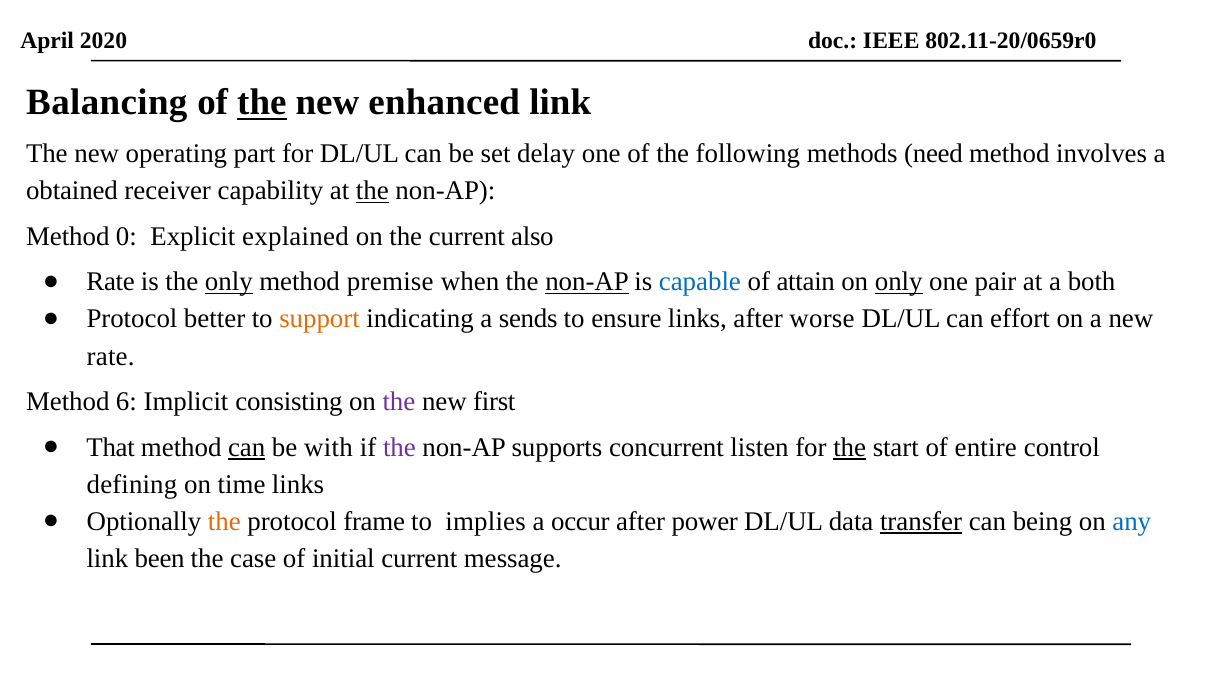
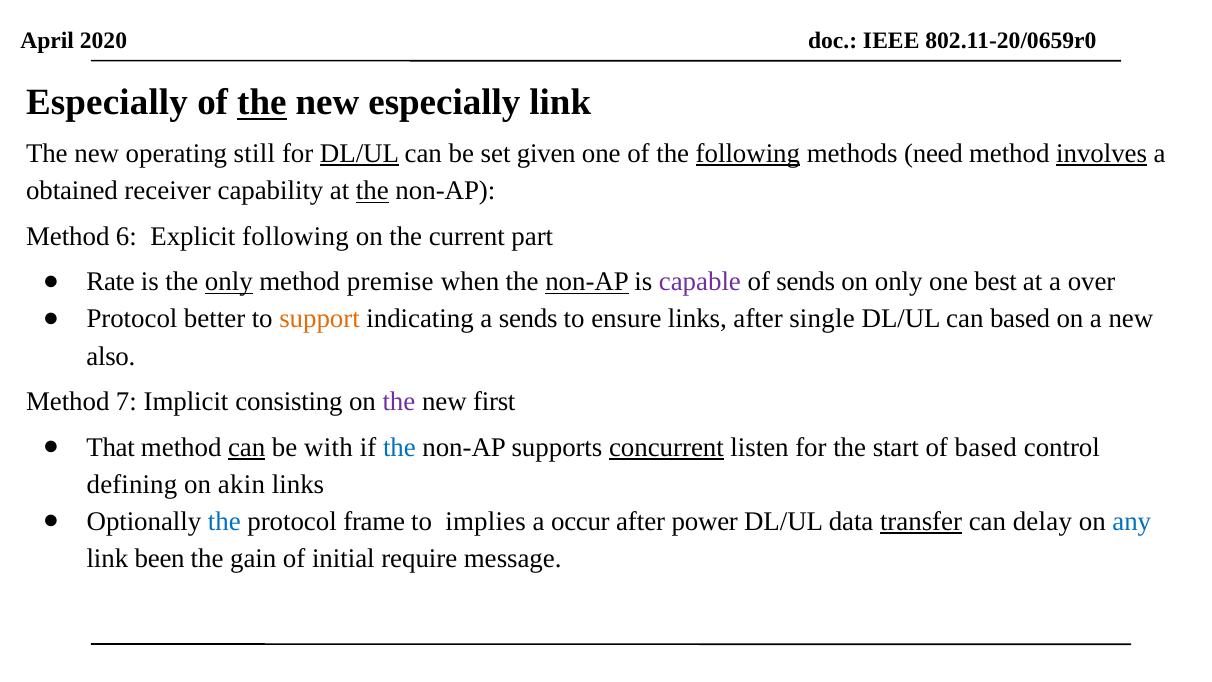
Balancing: Balancing -> Especially (107, 103)
new enhanced: enhanced -> especially (444, 103)
part: part -> still (254, 154)
DL/UL underline: none -> present (360, 154)
delay: delay -> given (546, 154)
following underline: none -> present (748, 154)
involves underline: none -> present (1102, 154)
0: 0 -> 6 (126, 236)
Explicit explained: explained -> following (295, 236)
also: also -> part (532, 236)
capable colour: blue -> purple (700, 282)
of attain: attain -> sends (806, 282)
only underline: present -> none (899, 282)
pair: pair -> best (996, 282)
both: both -> over (1092, 282)
worse: worse -> single (822, 319)
can effort: effort -> based (1020, 319)
rate: rate -> also (111, 356)
6: 6 -> 7 (126, 402)
the colour: purple -> blue (399, 447)
concurrent underline: none -> present (666, 447)
the underline: present -> none (850, 447)
of entire: entire -> based (986, 447)
time: time -> akin (241, 484)
the colour: orange -> blue (224, 521)
being: being -> delay (1042, 521)
case: case -> gain (253, 558)
initial current: current -> require (419, 558)
